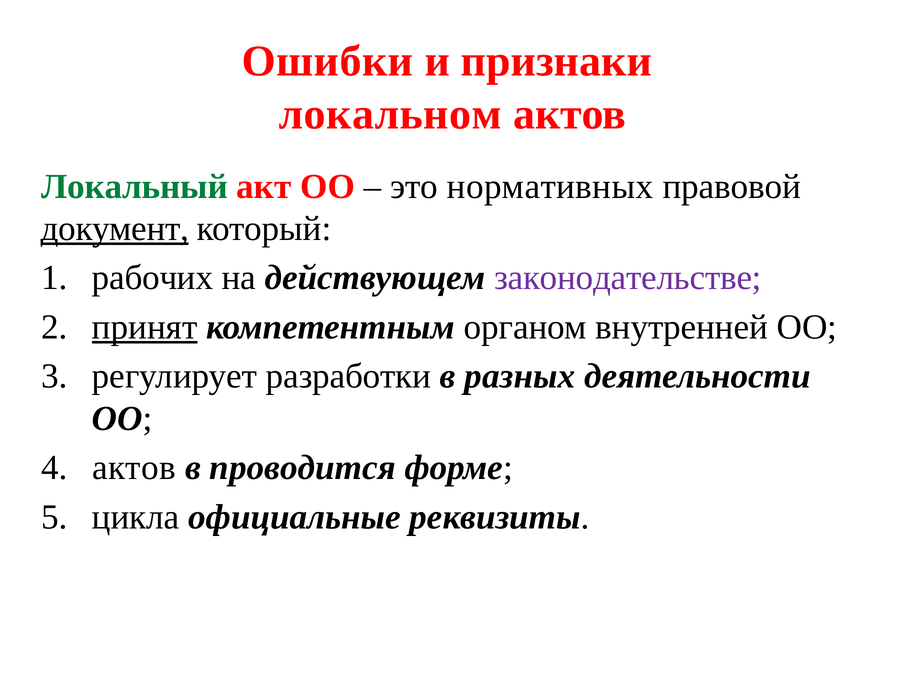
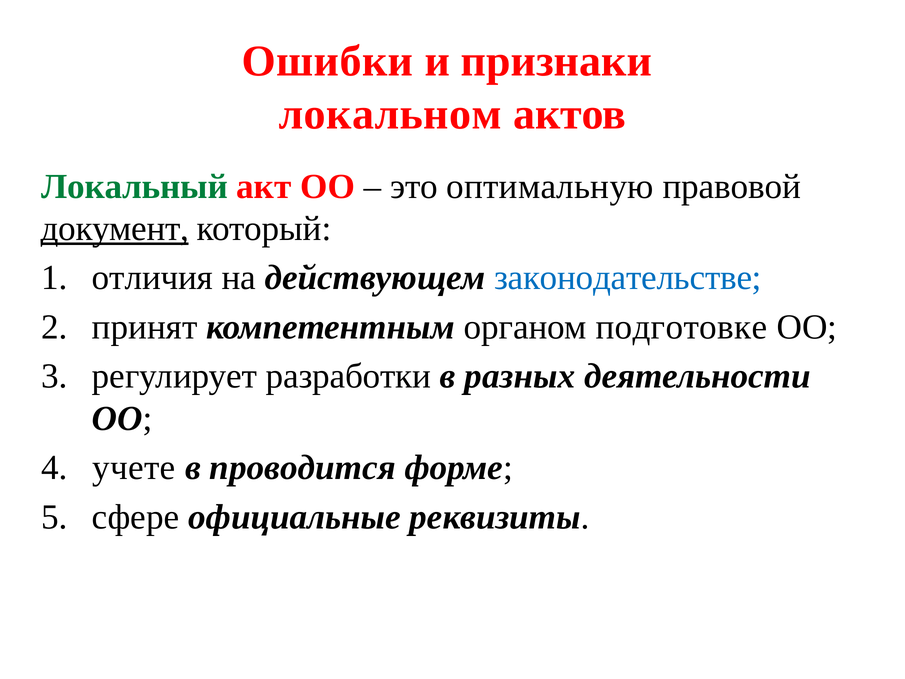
нормативных: нормативных -> оптимальную (550, 186)
рабочих: рабочих -> отличия (153, 278)
законодательстве colour: purple -> blue (628, 278)
принят underline: present -> none (145, 327)
внутренней: внутренней -> подготовке (681, 327)
актов: актов -> учете (134, 468)
цикла: цикла -> сфере (136, 517)
